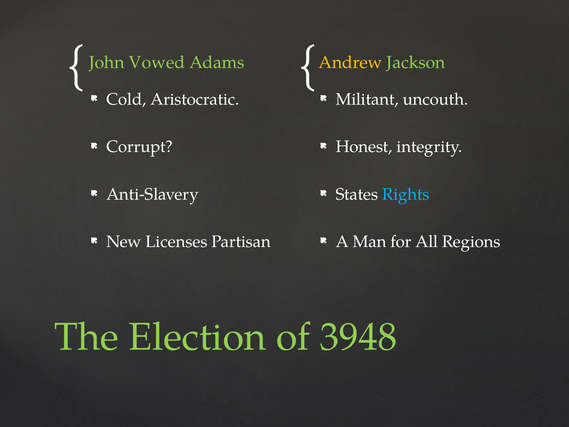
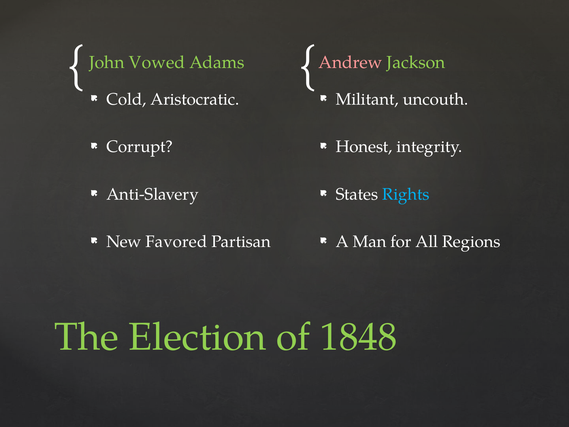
Andrew colour: yellow -> pink (350, 62)
Licenses: Licenses -> Favored (176, 242)
3948: 3948 -> 1848 (358, 337)
